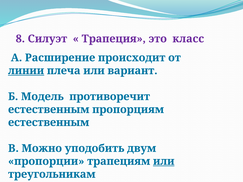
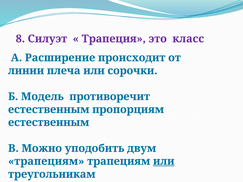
линии underline: present -> none (26, 71)
вариант: вариант -> сорочки (132, 71)
пропорции: пропорции -> трапециям (46, 161)
